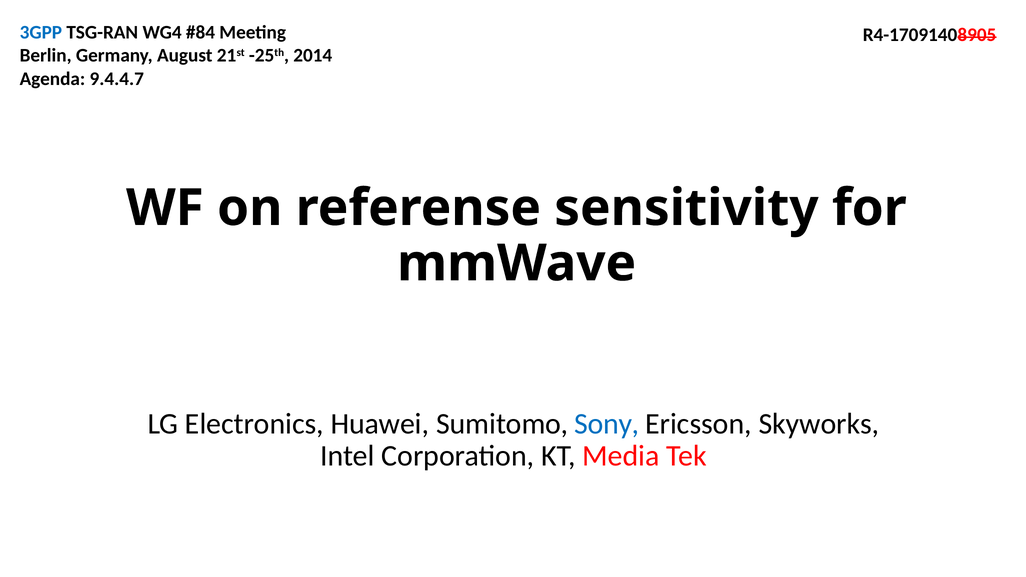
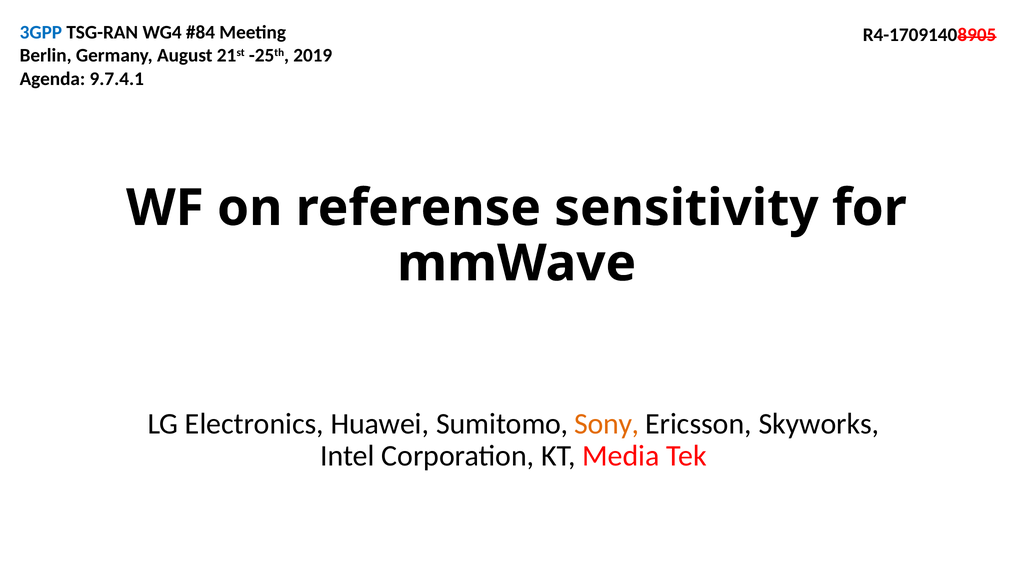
2014: 2014 -> 2019 (313, 56)
9.4.4.7: 9.4.4.7 -> 9.7.4.1 (117, 79)
Sony colour: blue -> orange (607, 424)
